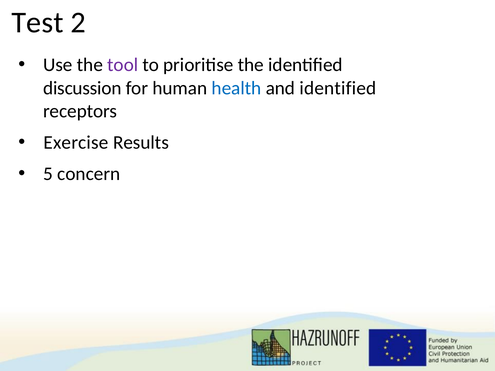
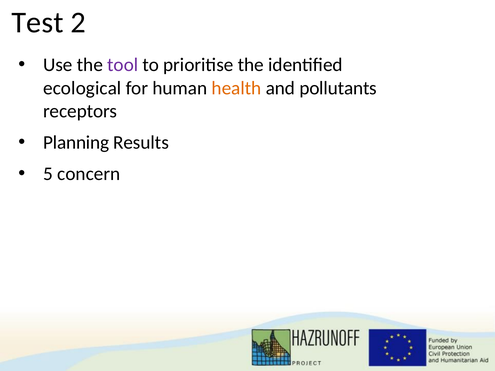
discussion: discussion -> ecological (82, 88)
health colour: blue -> orange (237, 88)
and identified: identified -> pollutants (338, 88)
Exercise: Exercise -> Planning (76, 143)
